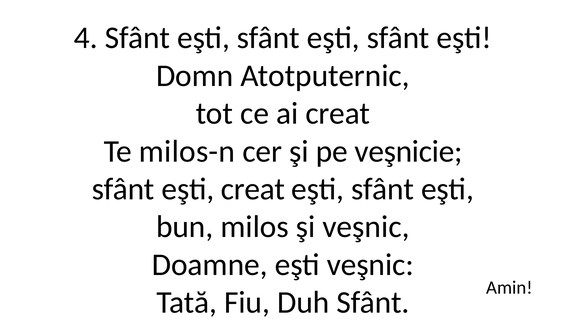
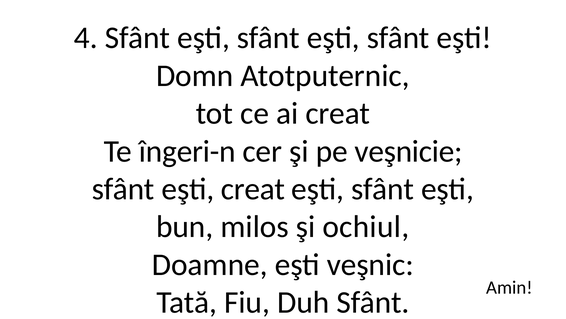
milos-n: milos-n -> îngeri-n (187, 151)
şi veşnic: veşnic -> ochiul (366, 226)
